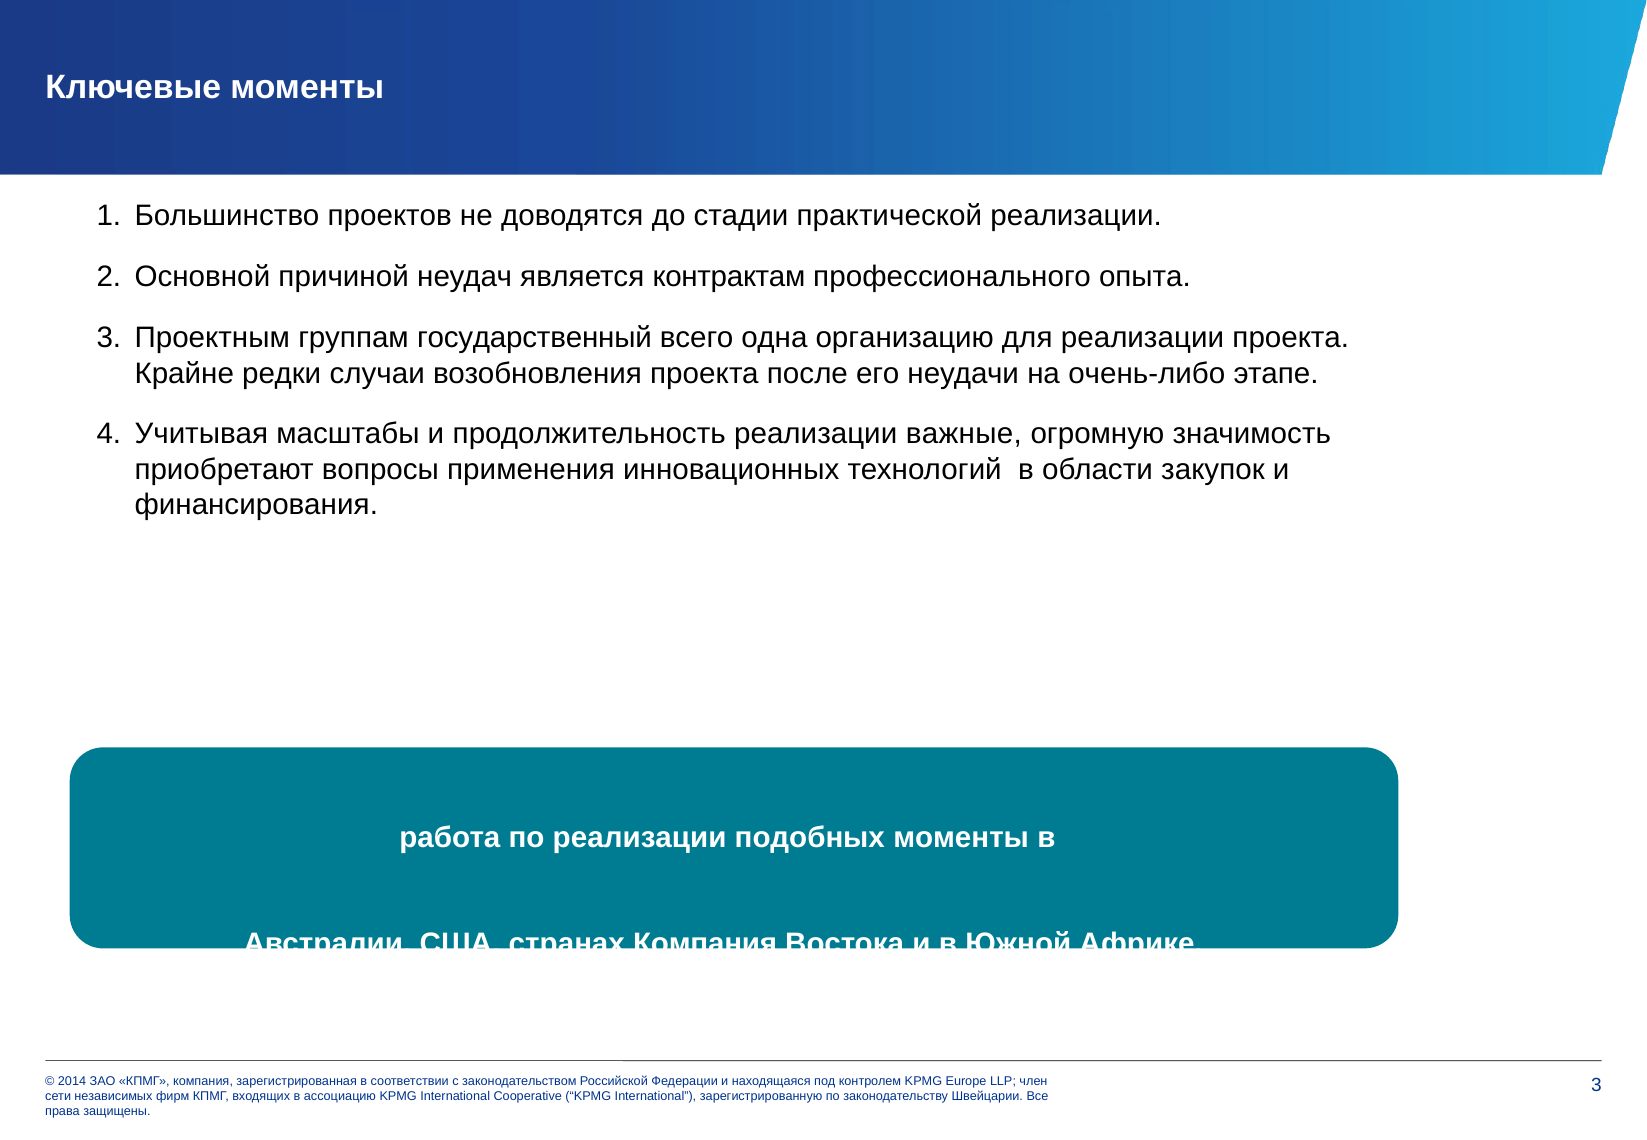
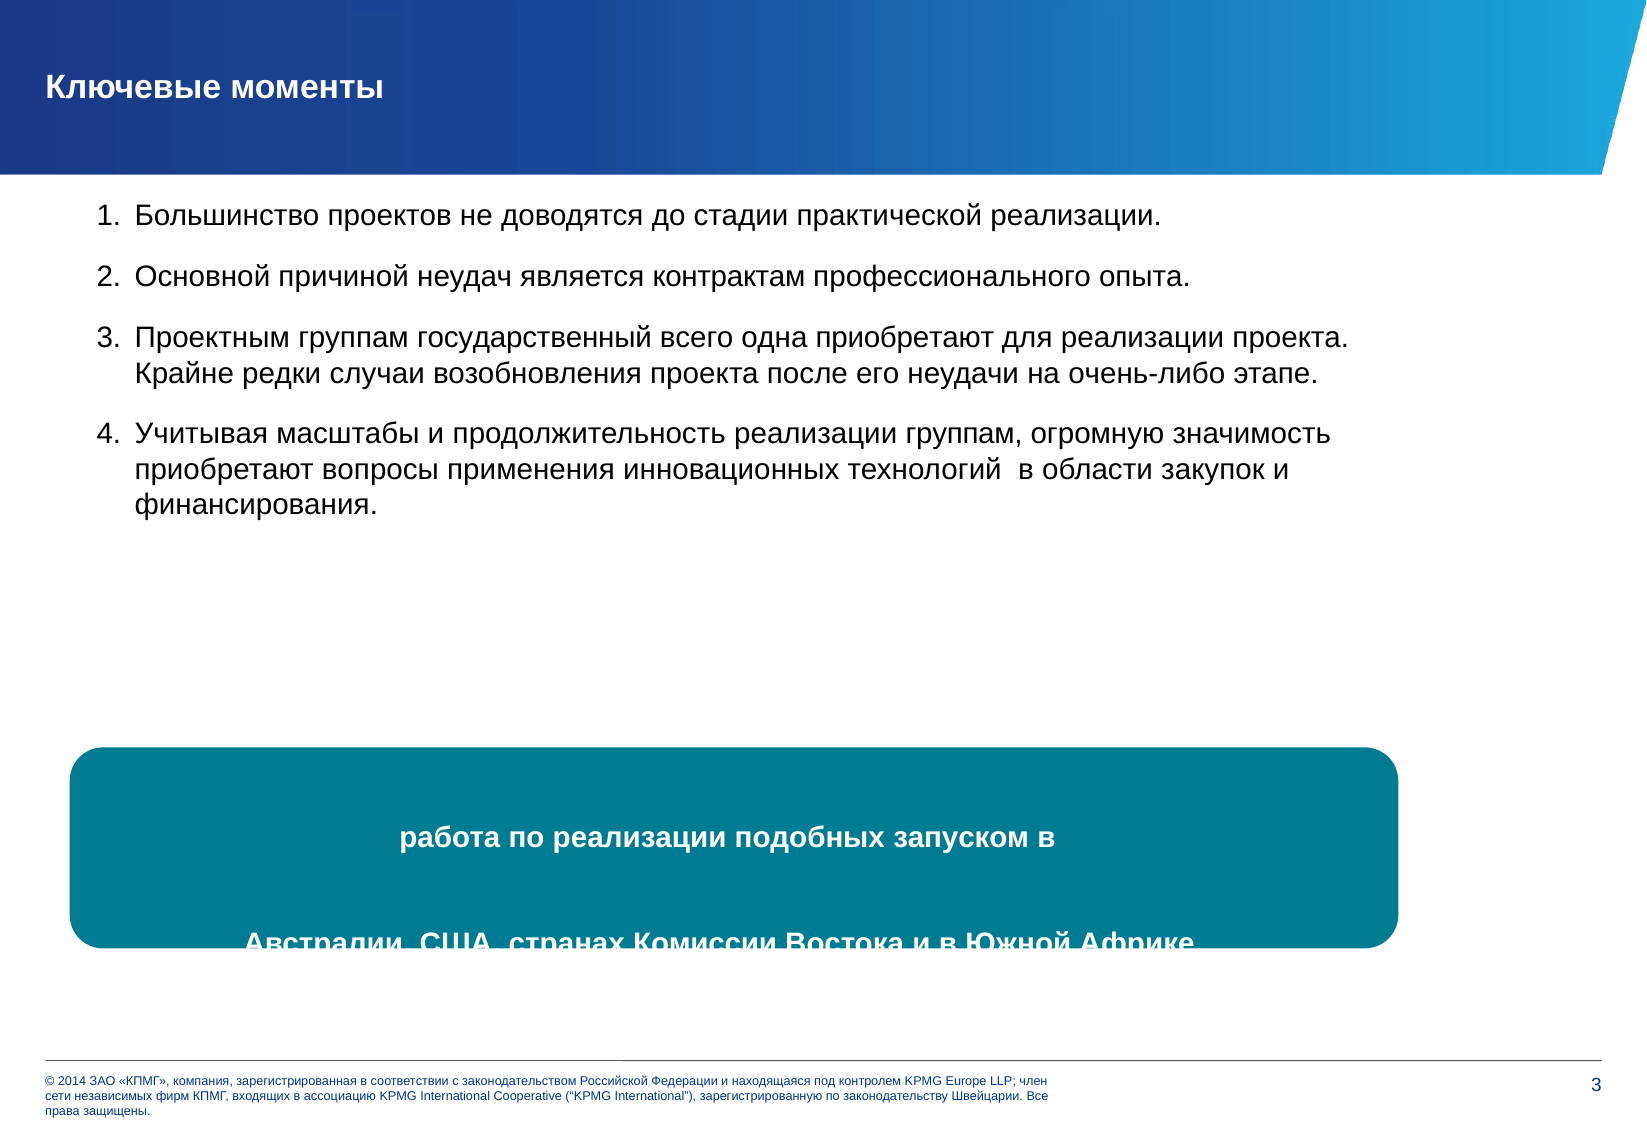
одна организацию: организацию -> приобретают (905, 338)
реализации важные: важные -> группам (964, 434)
подобных моменты: моменты -> запуском (961, 837)
странах Компания: Компания -> Комиссии (705, 944)
